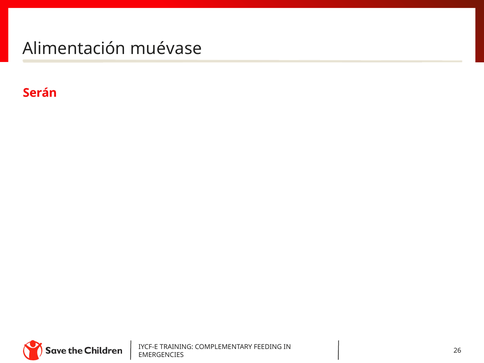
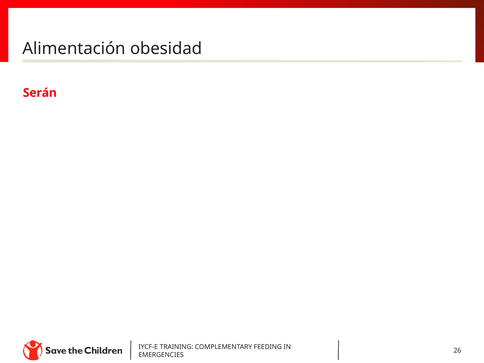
muévase: muévase -> obesidad (166, 49)
